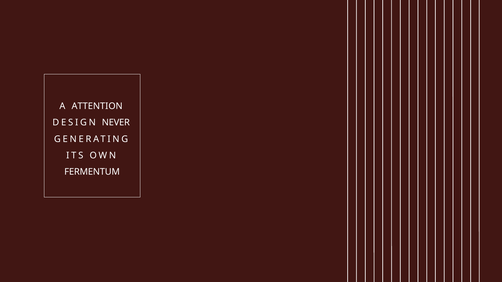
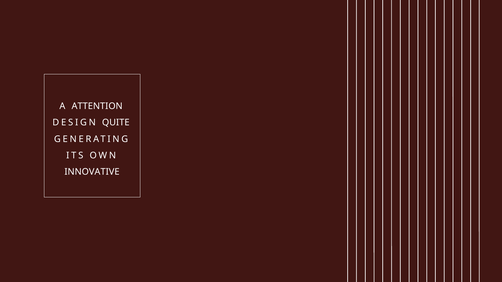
NEVER: NEVER -> QUITE (116, 123)
FERMENTUM: FERMENTUM -> INNOVATIVE (92, 172)
